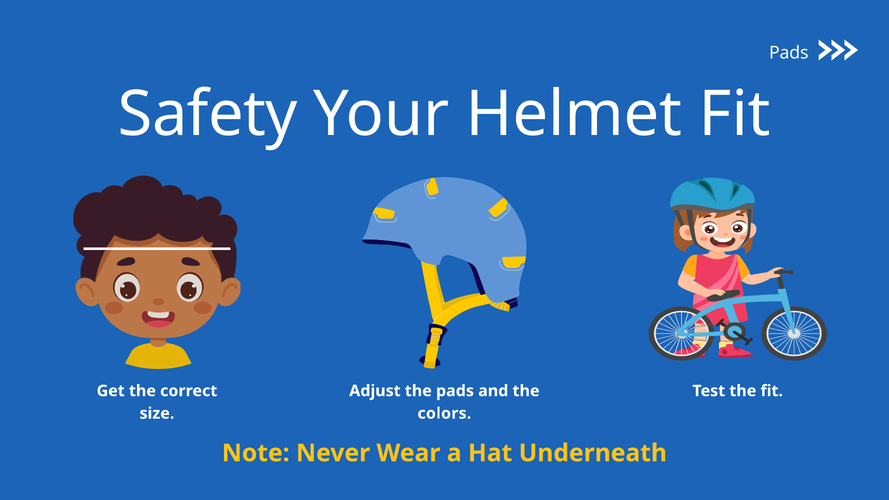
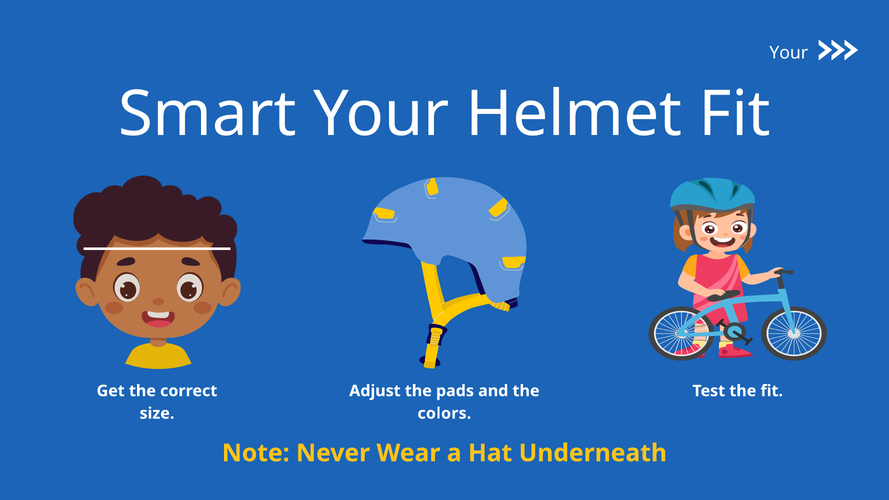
Pads: Pads -> Your (789, 53)
Safety: Safety -> Smart (207, 114)
